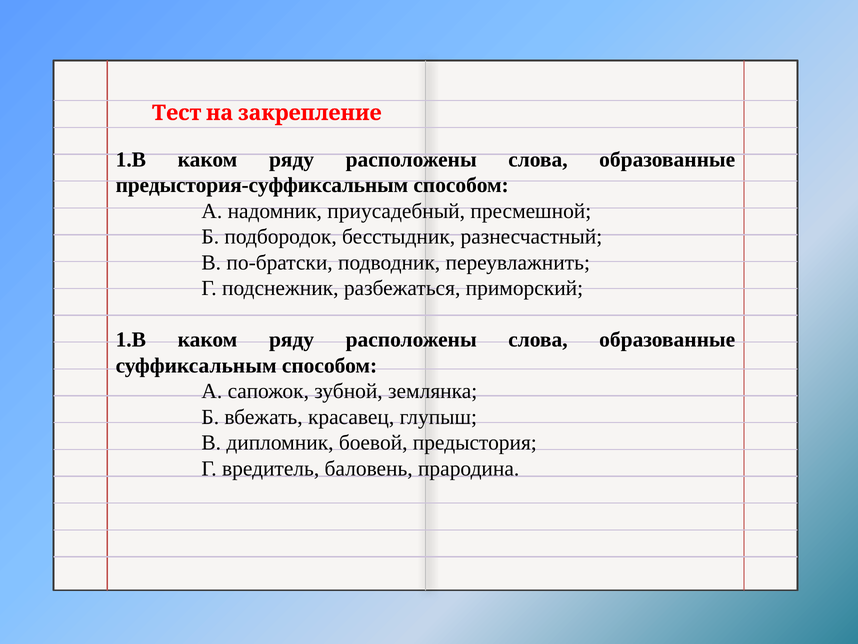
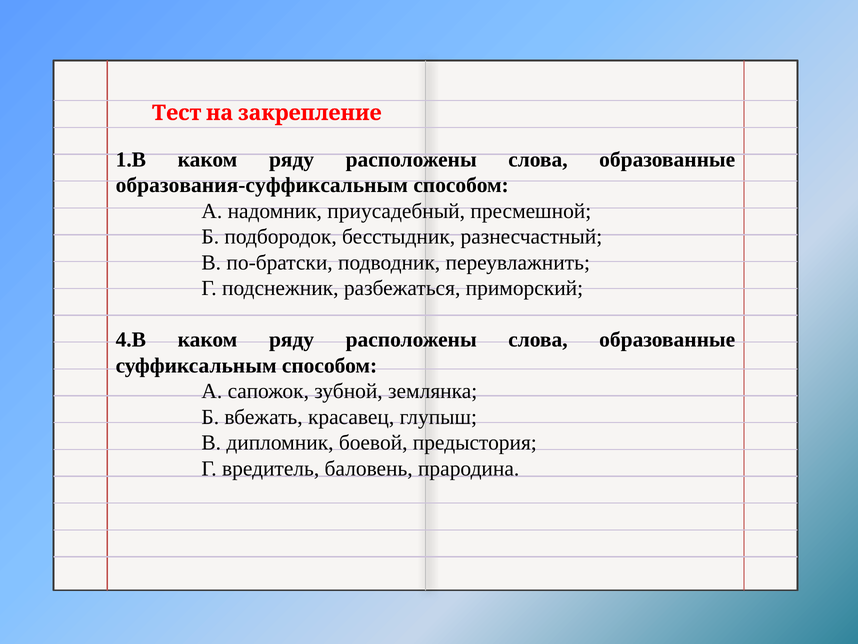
предыстория-суффиксальным: предыстория-суффиксальным -> образования-суффиксальным (262, 185)
1.В: 1.В -> 4.В (131, 339)
